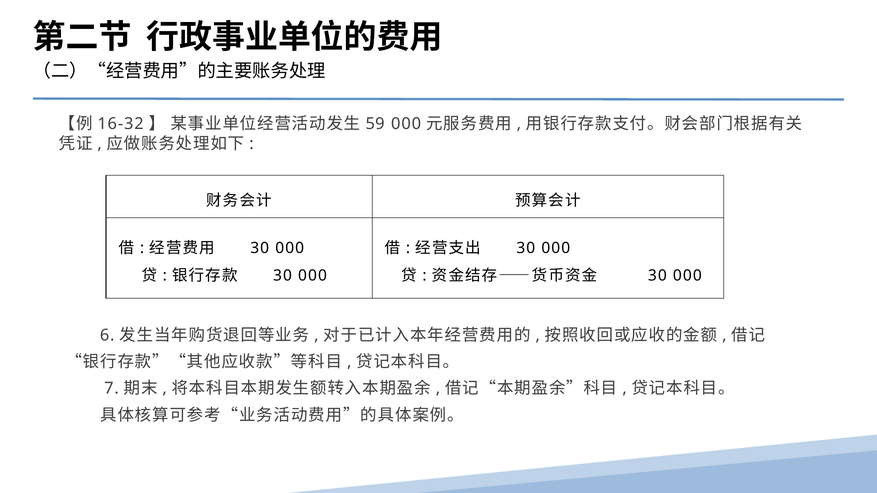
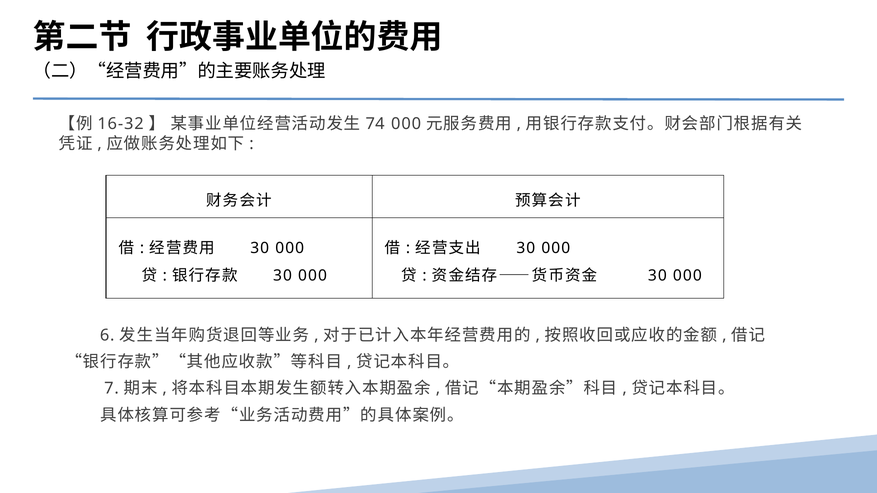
59: 59 -> 74 (375, 124)
